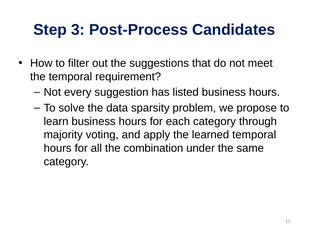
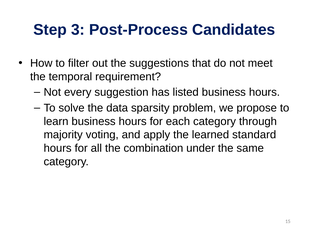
learned temporal: temporal -> standard (254, 135)
